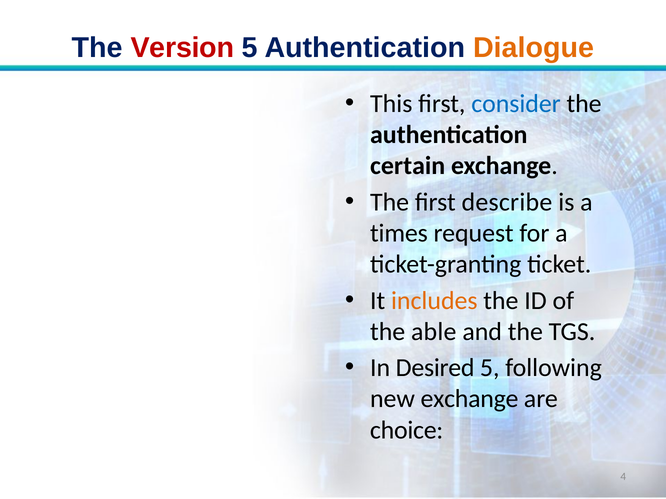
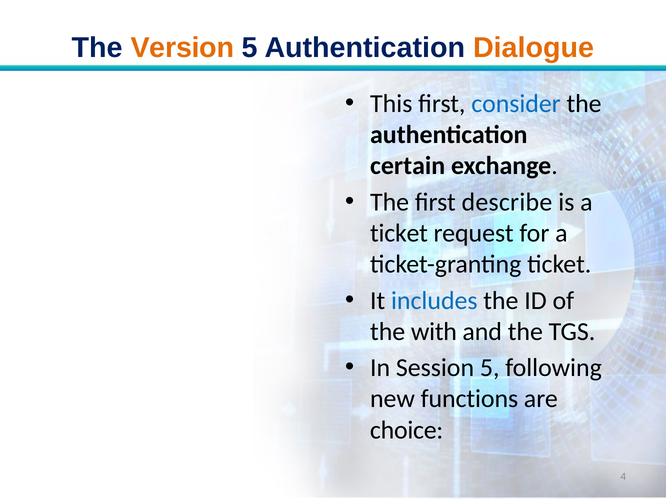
Version colour: red -> orange (182, 48)
times: times -> ticket (399, 233)
includes colour: orange -> blue (434, 301)
able: able -> with (434, 332)
Desired: Desired -> Session (435, 368)
new exchange: exchange -> functions (469, 399)
